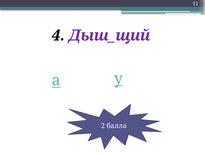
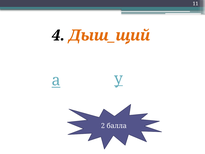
Дыш_щий colour: purple -> orange (109, 35)
